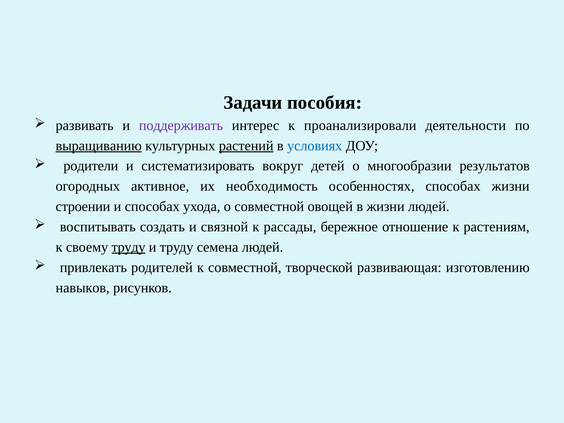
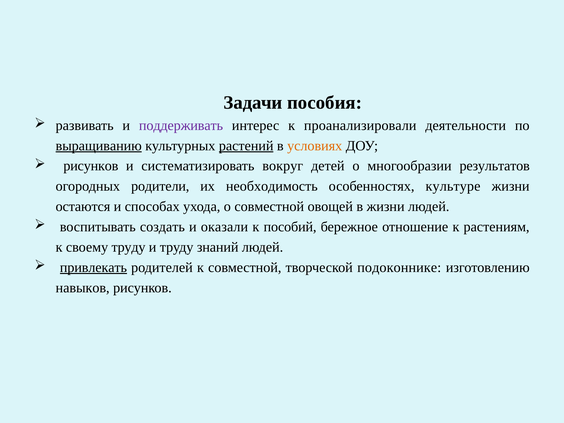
условиях colour: blue -> orange (315, 146)
родители: родители -> рисунков (91, 166)
активное: активное -> родители (160, 186)
особенностях способах: способах -> культуре (453, 186)
строении: строении -> остаются (83, 207)
связной: связной -> оказали (224, 227)
рассады: рассады -> пособий (290, 227)
труду underline: present -> none (129, 247)
семена: семена -> знаний (218, 247)
привлекать underline: none -> present (93, 267)
развивающая: развивающая -> подоконнике (399, 267)
